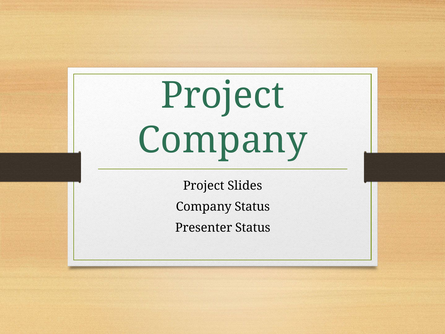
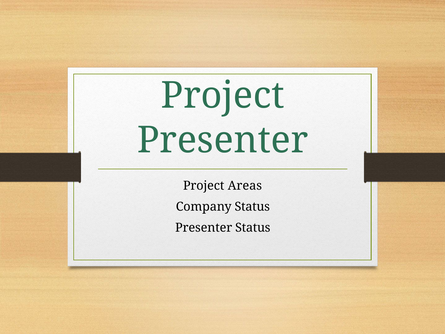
Company: Company -> Presenter (223, 140)
Slides: Slides -> Areas (245, 186)
